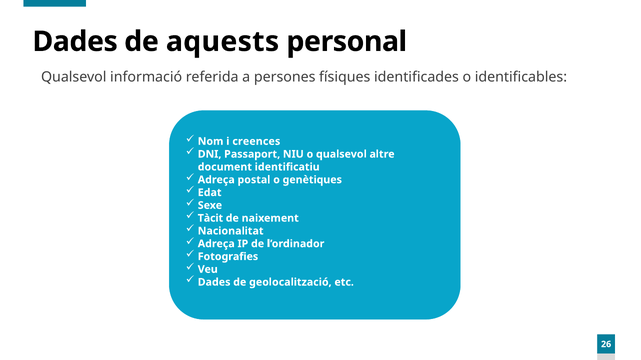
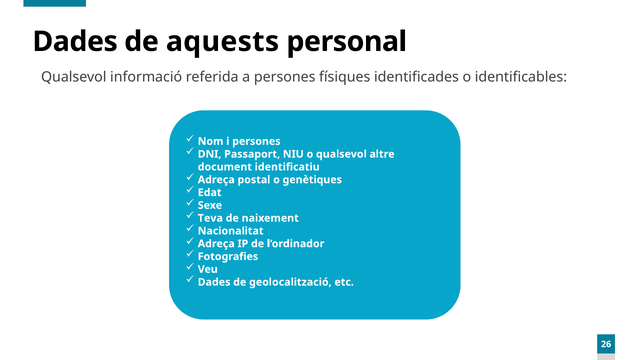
i creences: creences -> persones (256, 142)
Tàcit: Tàcit -> Teva (210, 218)
